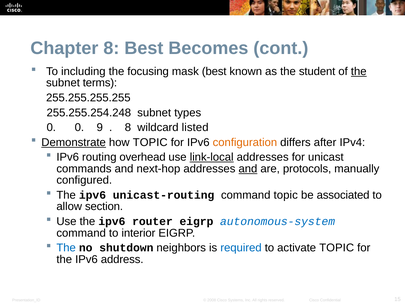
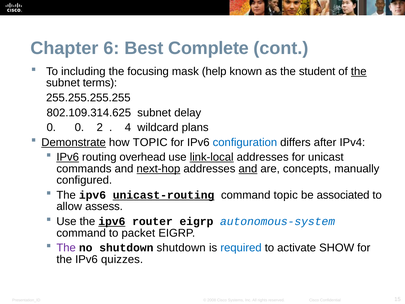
Chapter 8: 8 -> 6 (111, 48)
Becomes: Becomes -> Complete (209, 48)
mask best: best -> help (214, 71)
255.255.254.248: 255.255.254.248 -> 802.109.314.625 (89, 113)
types: types -> delay (188, 113)
9: 9 -> 2 (100, 127)
8: 8 -> 4 (128, 127)
listed: listed -> plans (195, 127)
configuration colour: orange -> blue (245, 142)
IPv6 underline: none -> present (68, 157)
next-hop underline: none -> present (158, 169)
protocols: protocols -> concepts (307, 169)
unicast-routing underline: none -> present (164, 195)
section: section -> assess (104, 206)
ipv6 underline: none -> present (112, 221)
interior: interior -> packet (138, 233)
The colour: blue -> purple (66, 248)
shutdown neighbors: neighbors -> shutdown (181, 248)
activate TOPIC: TOPIC -> SHOW (337, 248)
address: address -> quizzes (122, 259)
